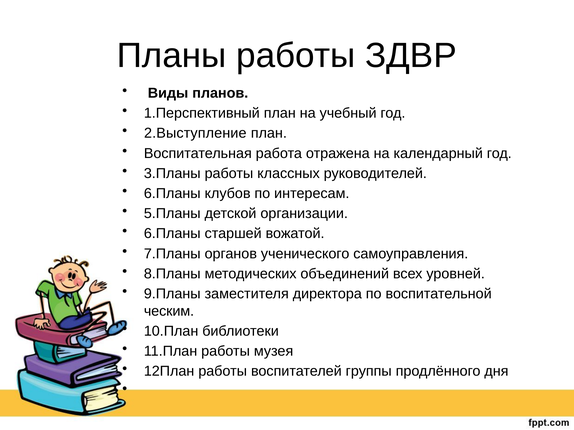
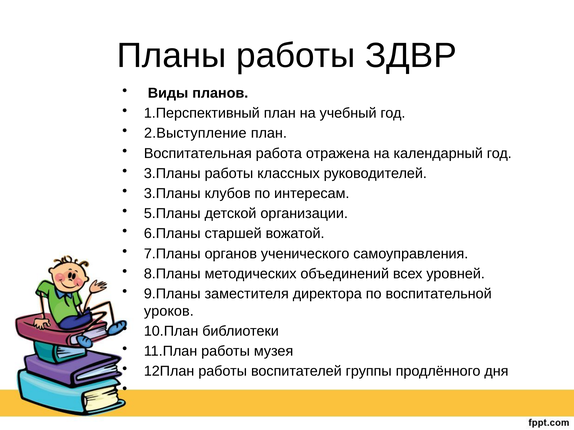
6.Планы: 6.Планы -> 3.Планы (172, 194)
ческим: ческим -> уроков (169, 311)
